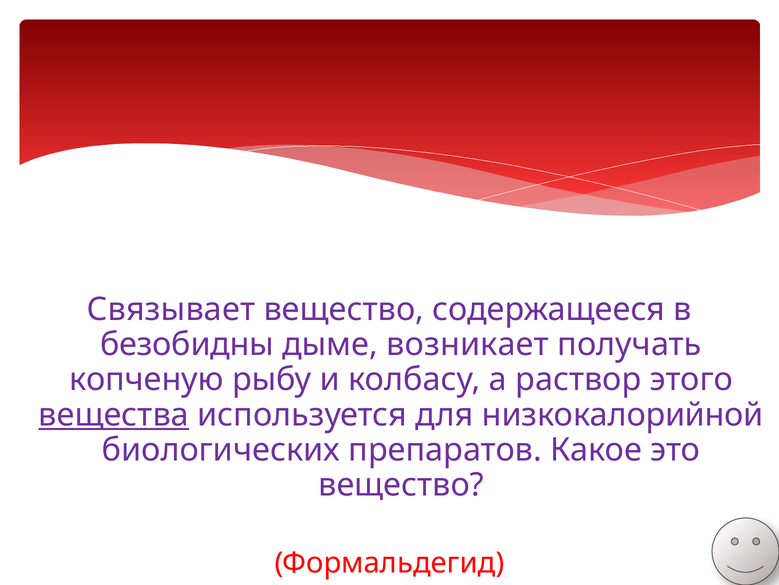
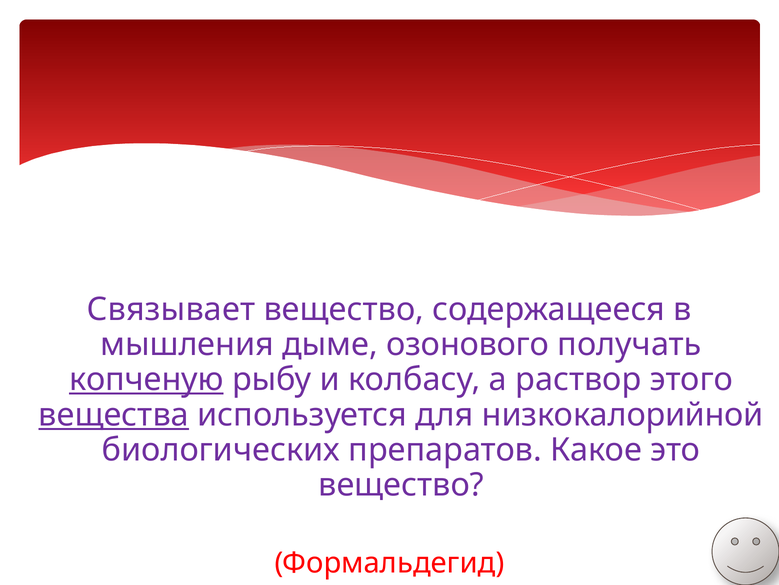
безобидны: безобидны -> мышления (187, 344)
возникает: возникает -> озонового (468, 344)
копченую underline: none -> present (146, 379)
